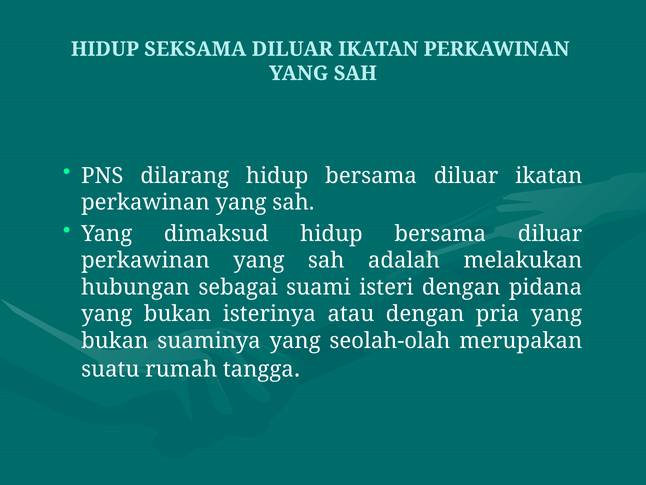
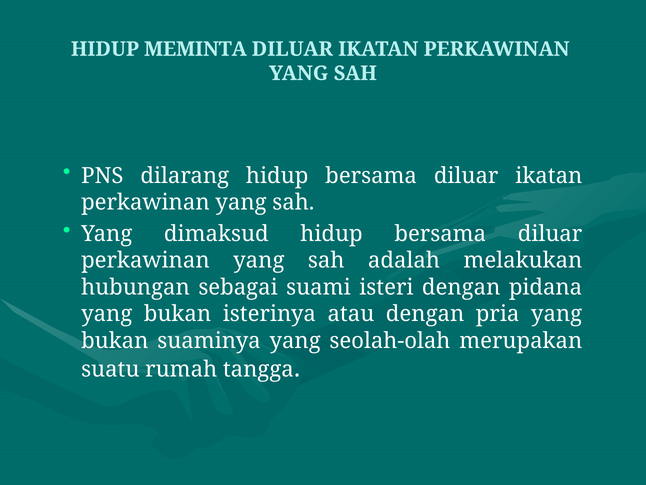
SEKSAMA: SEKSAMA -> MEMINTA (195, 49)
